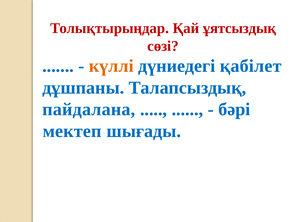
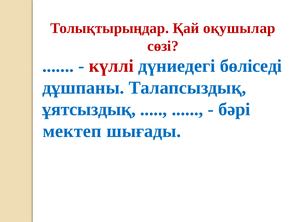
ұятсыздық: ұятсыздық -> оқушылар (239, 28)
күллі colour: orange -> red (111, 66)
қабілет: қабілет -> бөліседі (251, 66)
пайдалана: пайдалана -> ұятсыздық (89, 109)
